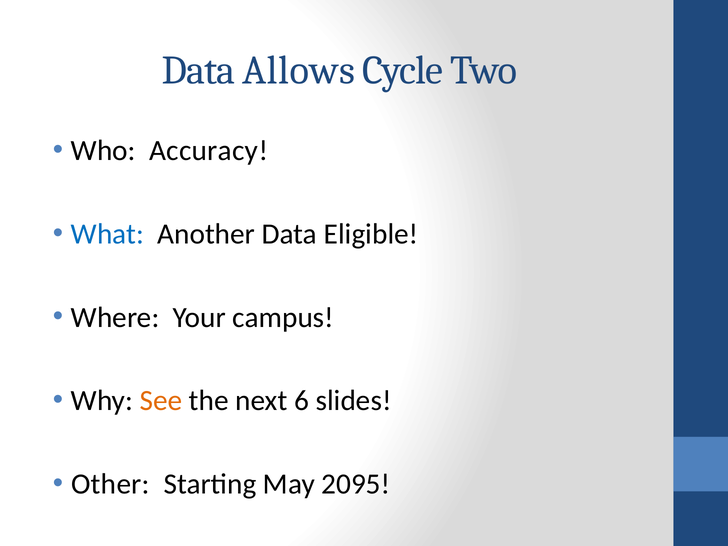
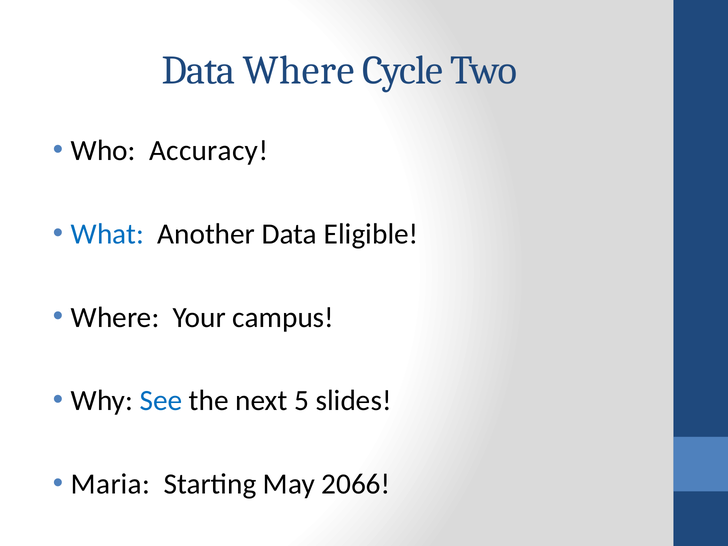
Data Allows: Allows -> Where (299, 70)
See colour: orange -> blue (161, 401)
6: 6 -> 5 (302, 401)
Other: Other -> Maria (111, 484)
2095: 2095 -> 2066 (356, 484)
